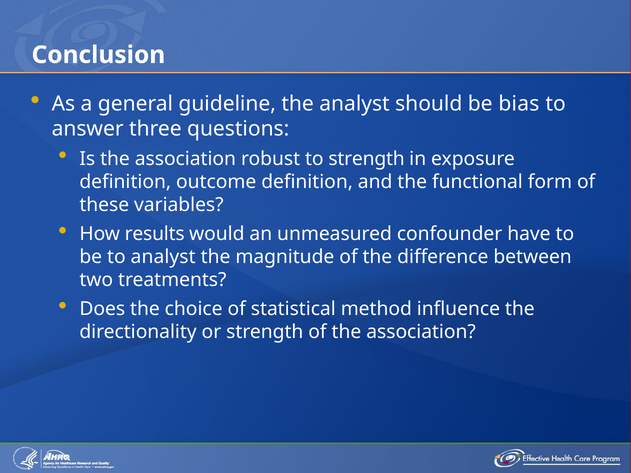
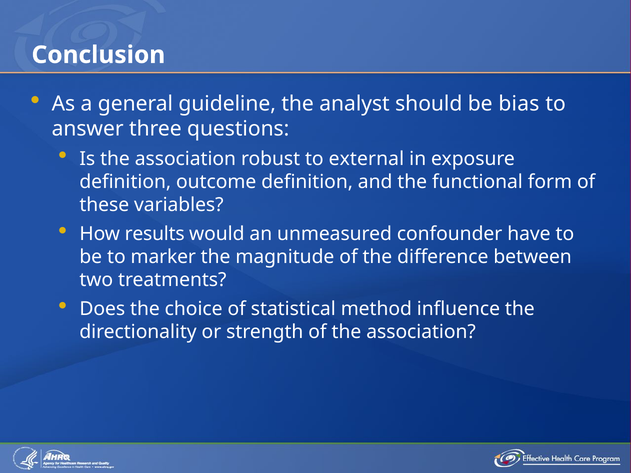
to strength: strength -> external (366, 159)
to analyst: analyst -> marker (163, 257)
